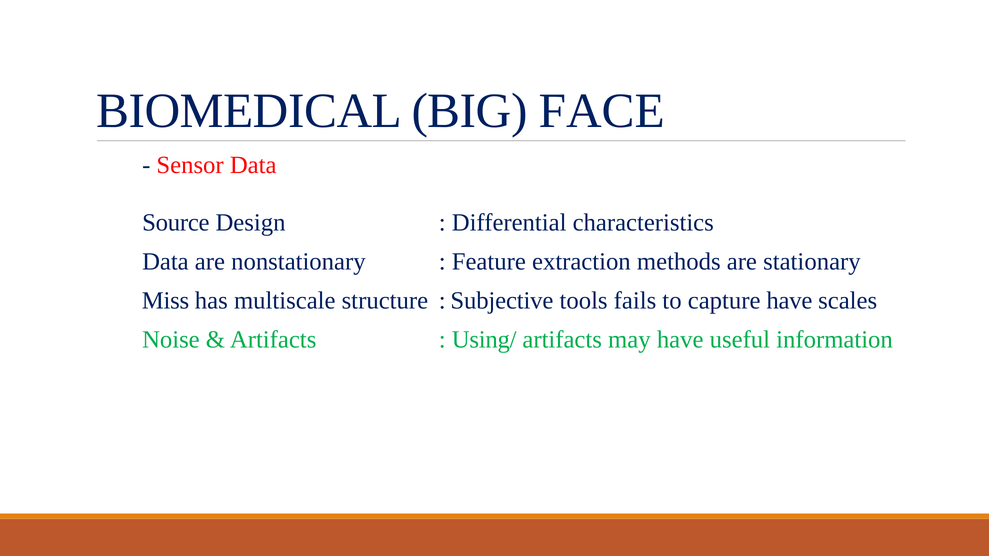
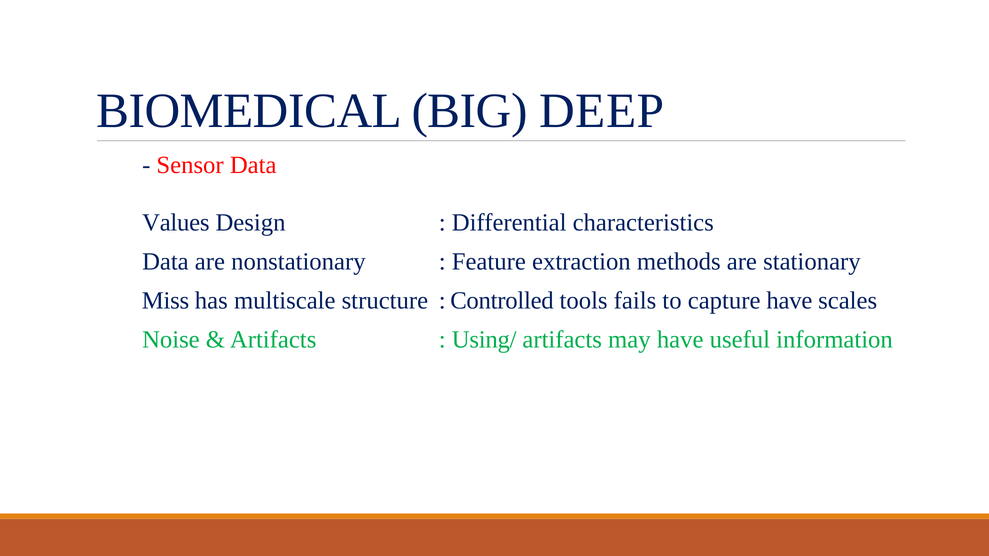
FACE: FACE -> DEEP (602, 111)
Source: Source -> Values (176, 223)
Subjective: Subjective -> Controlled (502, 301)
